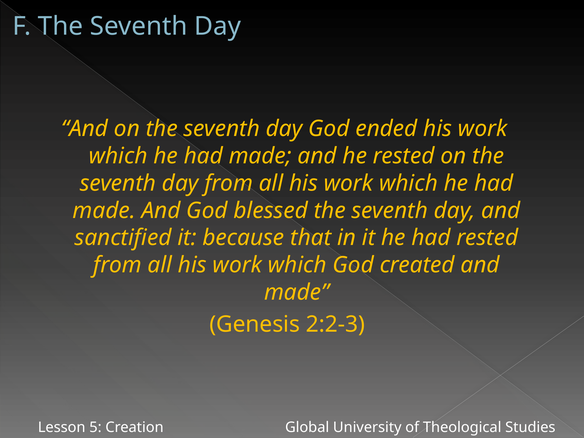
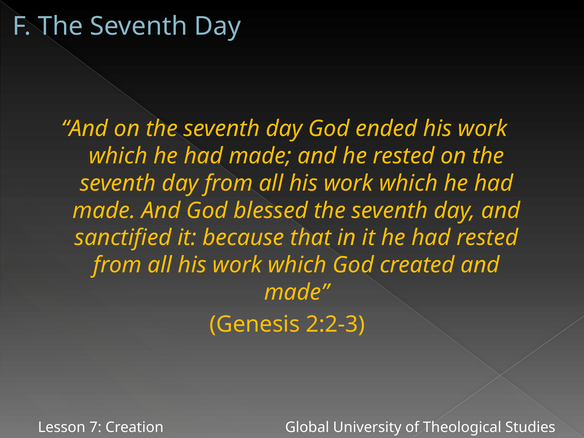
5: 5 -> 7 (95, 427)
